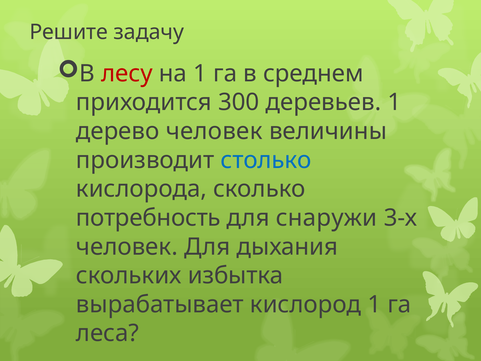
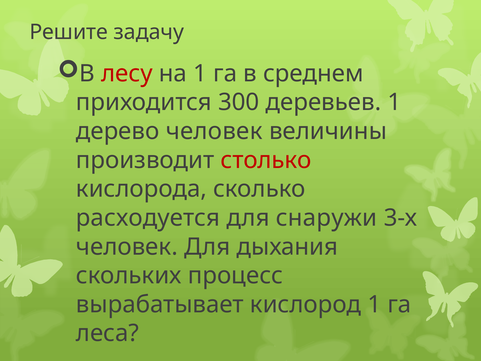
столько colour: blue -> red (266, 160)
потребность: потребность -> расходуется (148, 218)
избытка: избытка -> процесс (235, 275)
